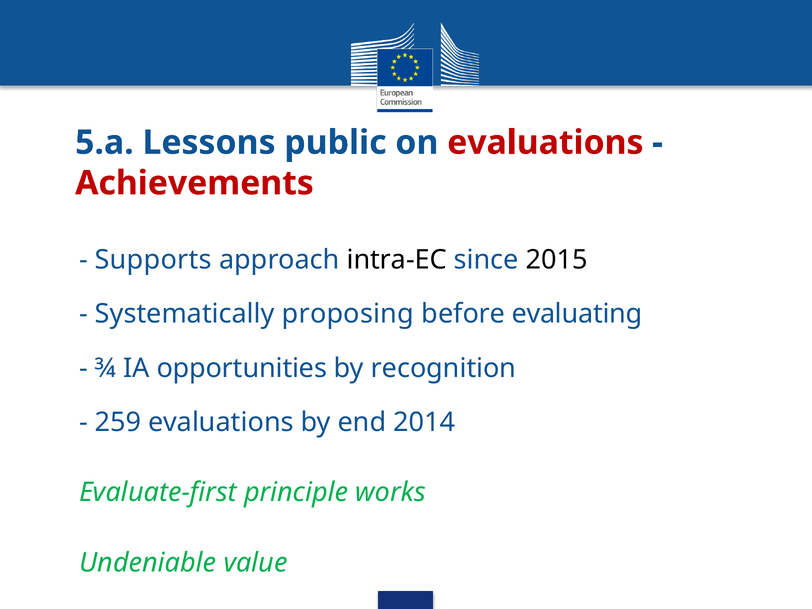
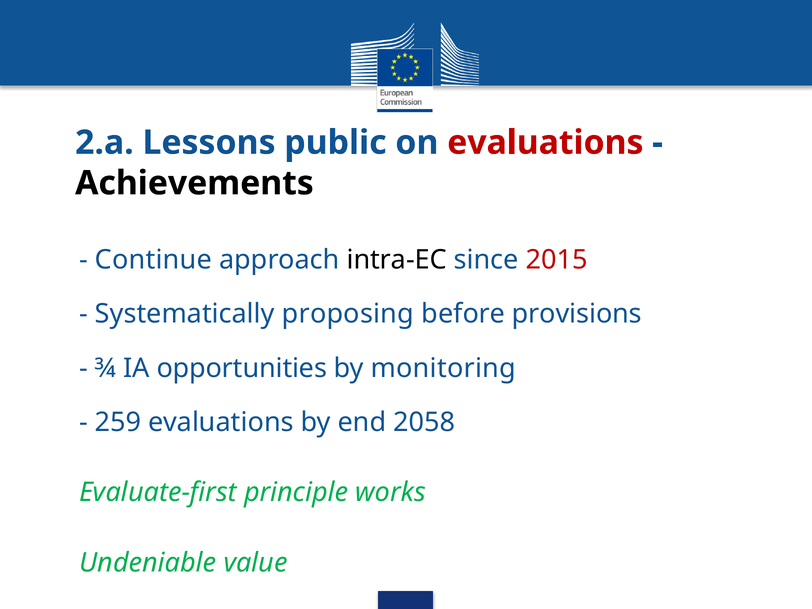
5.a: 5.a -> 2.a (104, 143)
Achievements colour: red -> black (194, 183)
Supports: Supports -> Continue (153, 260)
2015 colour: black -> red (557, 260)
evaluating: evaluating -> provisions (577, 314)
recognition: recognition -> monitoring (443, 368)
2014: 2014 -> 2058 (424, 422)
